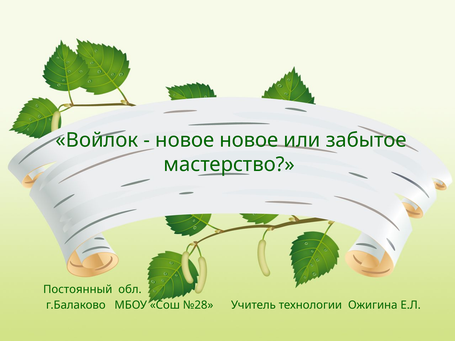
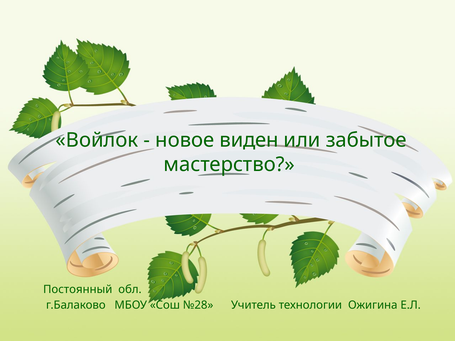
новое новое: новое -> виден (249, 140)
